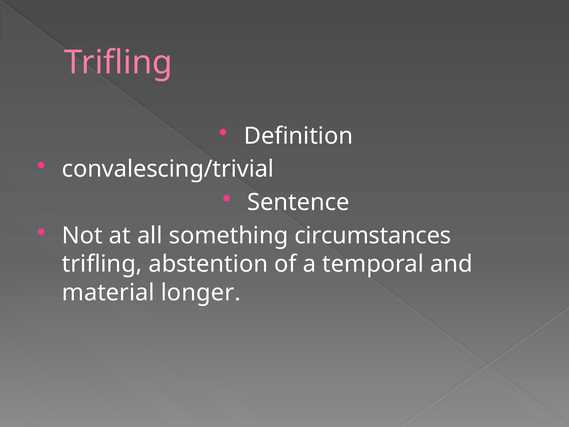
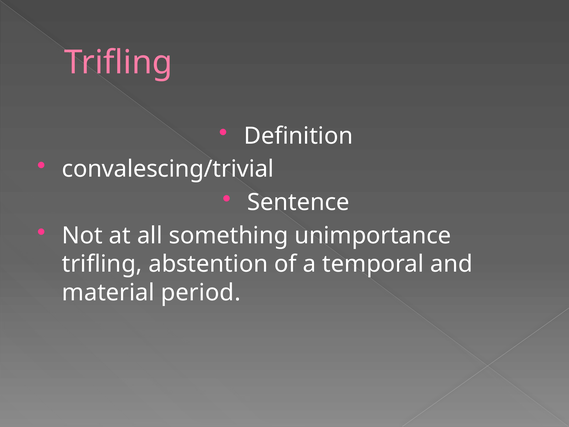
circumstances: circumstances -> unimportance (373, 235)
longer: longer -> period (201, 292)
